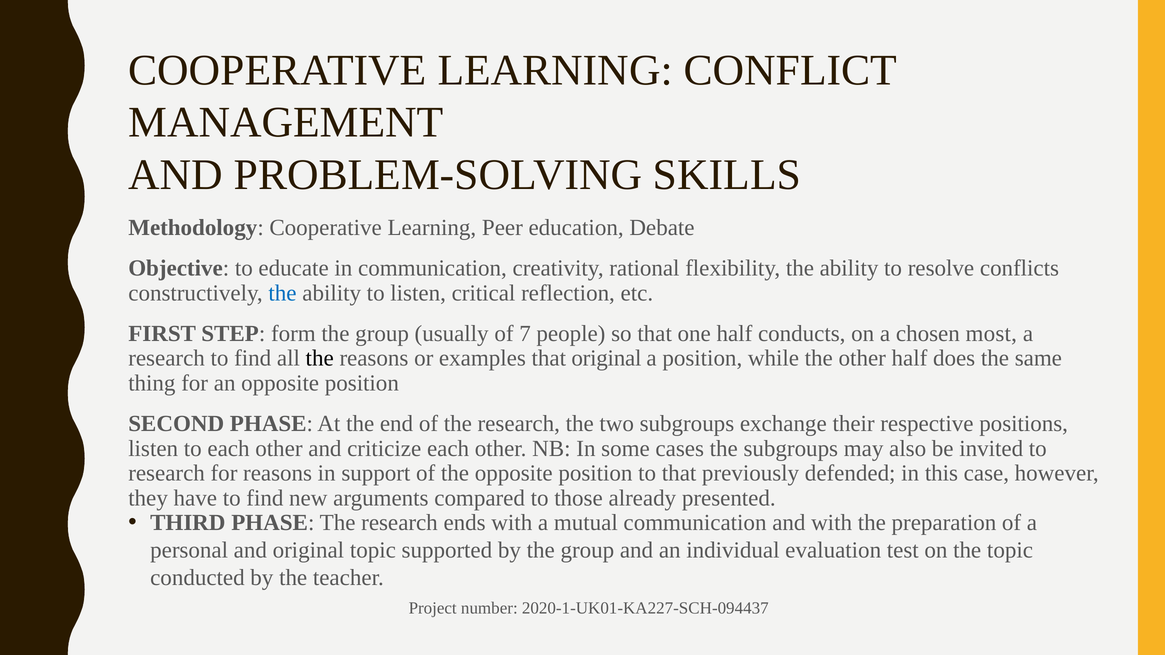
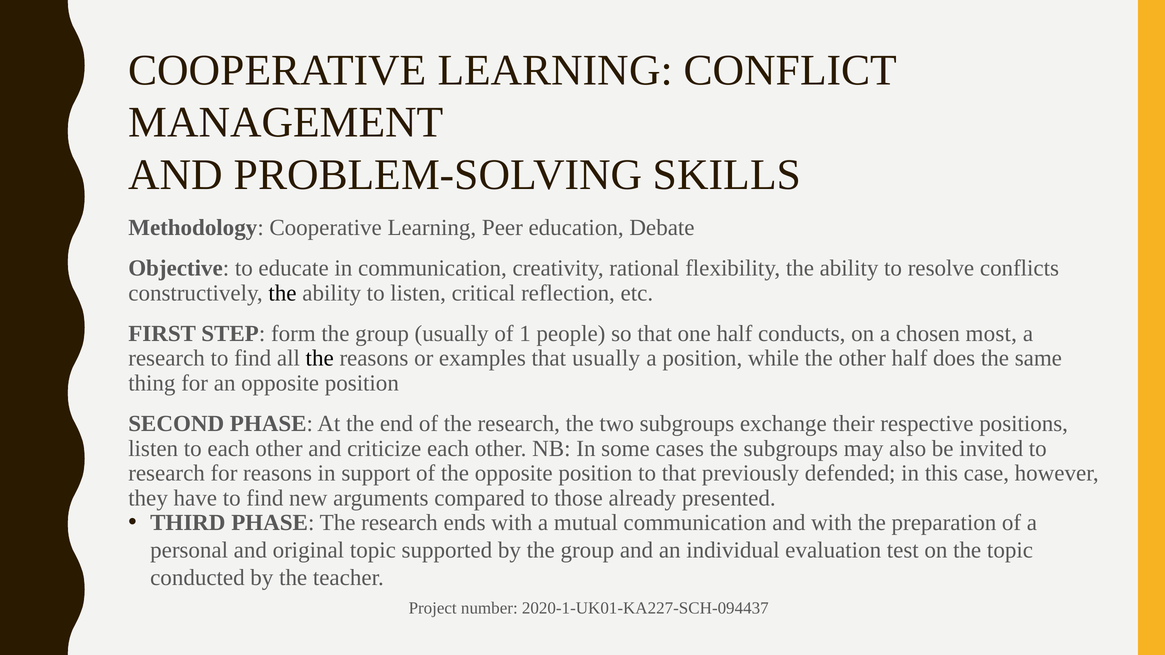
the colour: blue -> black (283, 293)
7: 7 -> 1 (525, 334)
that original: original -> usually (606, 358)
